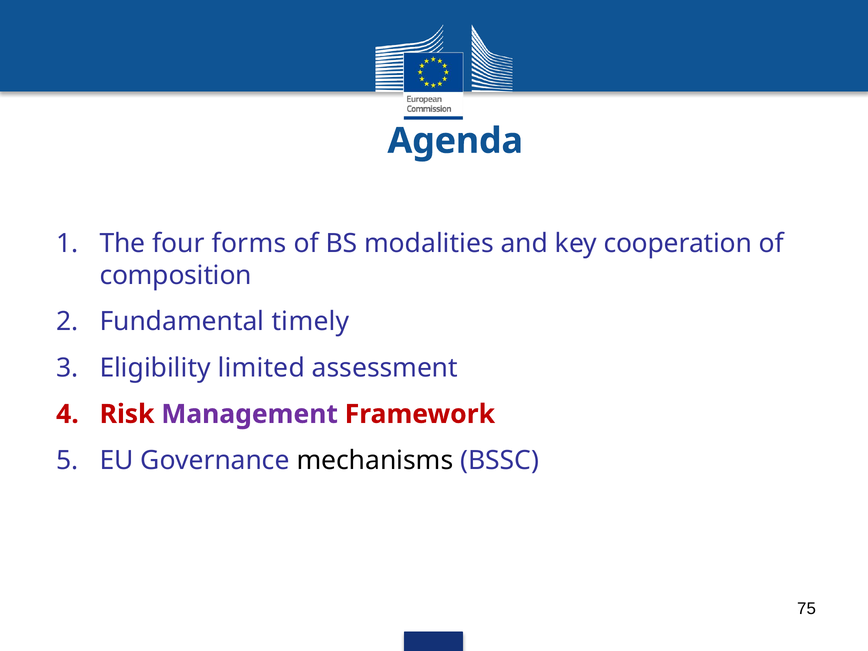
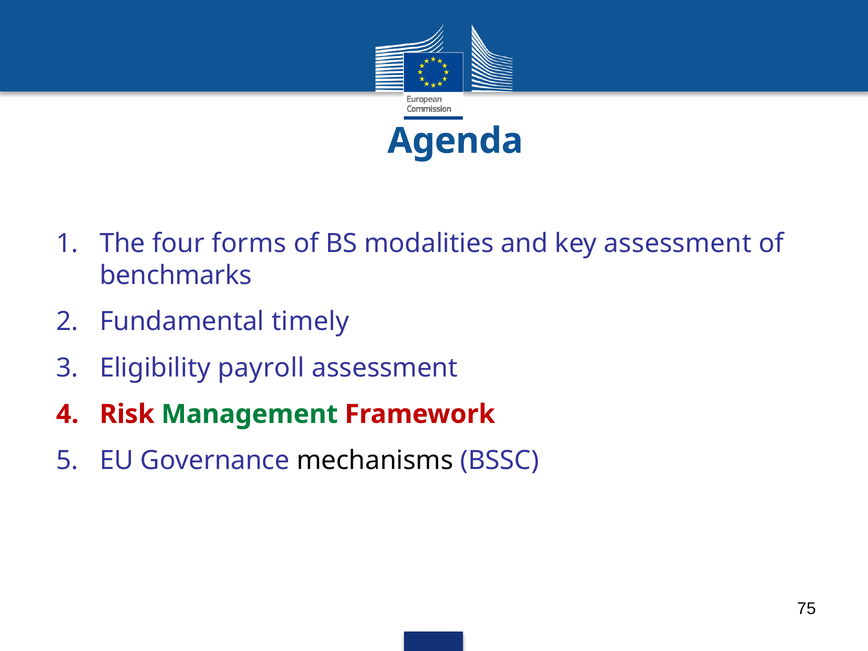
key cooperation: cooperation -> assessment (678, 244)
composition: composition -> benchmarks (176, 275)
limited: limited -> payroll (261, 368)
Management colour: purple -> green (250, 414)
